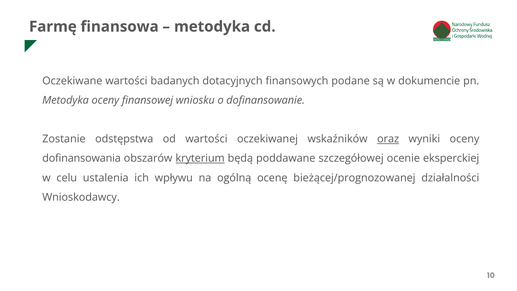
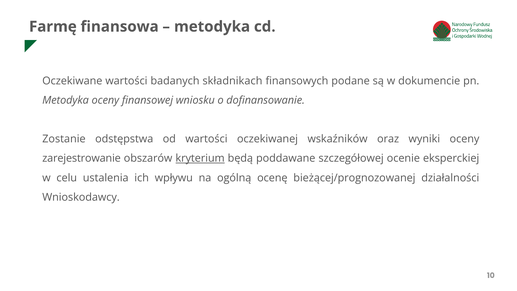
dotacyjnych: dotacyjnych -> składnikach (232, 81)
oraz underline: present -> none (388, 139)
dofinansowania: dofinansowania -> zarejestrowanie (82, 158)
